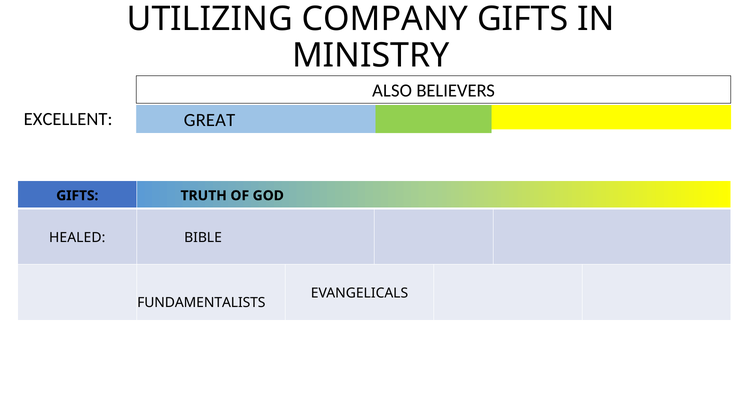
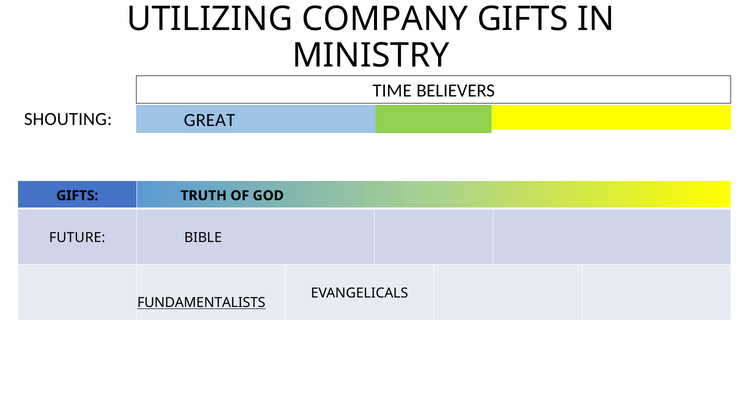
ALSO: ALSO -> TIME (392, 91)
EXCELLENT: EXCELLENT -> SHOUTING (68, 119)
HEALED: HEALED -> FUTURE (77, 238)
FUNDAMENTALISTS underline: none -> present (201, 303)
